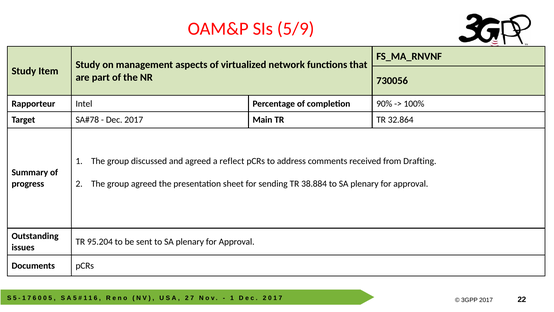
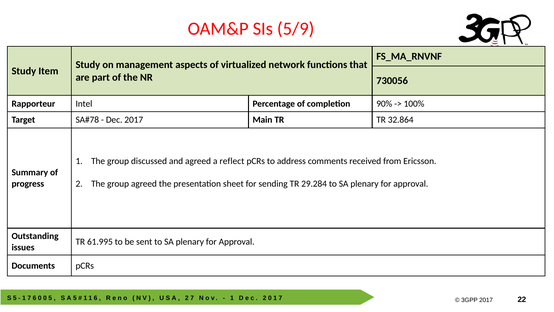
Drafting: Drafting -> Ericsson (420, 161)
38.884: 38.884 -> 29.284 (314, 184)
95.204: 95.204 -> 61.995 (100, 241)
